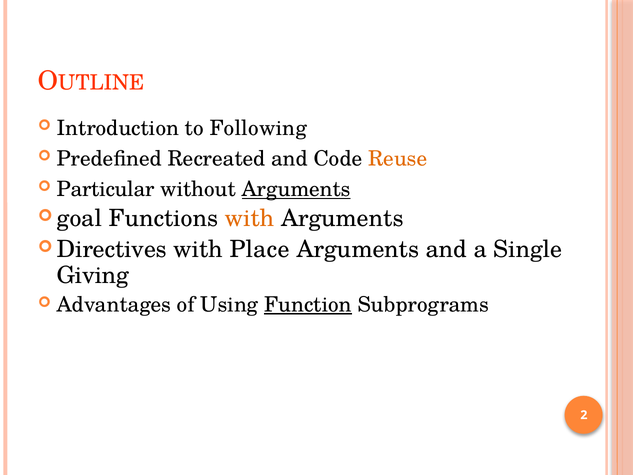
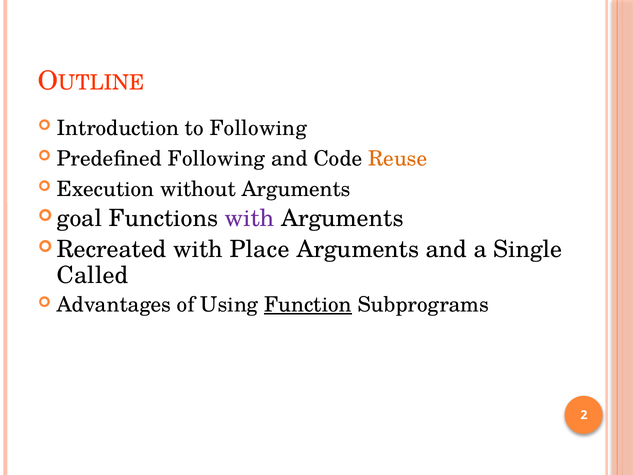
Predefined Recreated: Recreated -> Following (216, 159)
Particular: Particular -> Execution (106, 189)
Arguments underline: present -> none (296, 189)
with colour: orange -> purple (250, 218)
Directives: Directives -> Recreated (112, 249)
Giving: Giving -> Called (93, 275)
